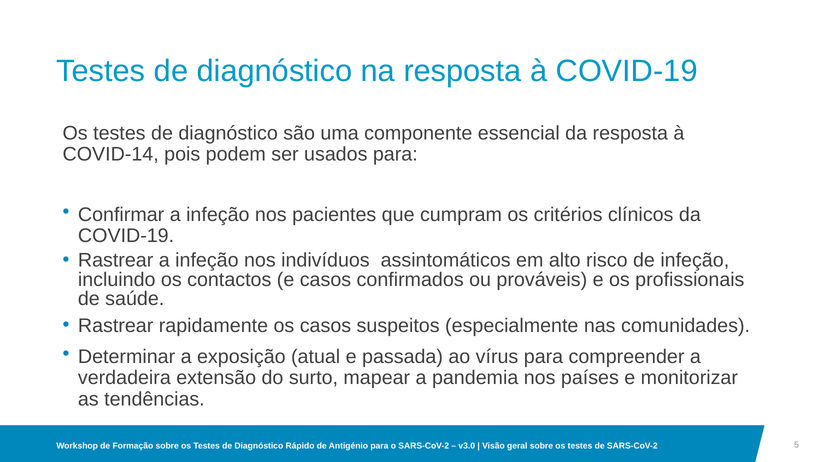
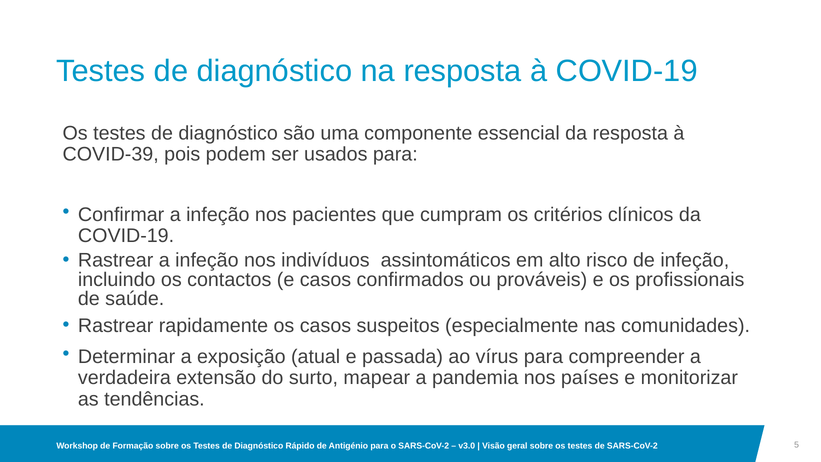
COVID-14: COVID-14 -> COVID-39 (111, 154)
